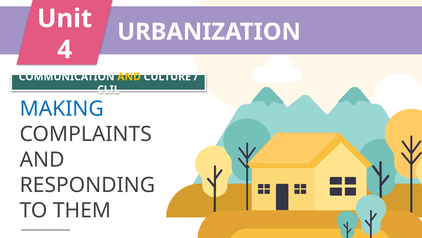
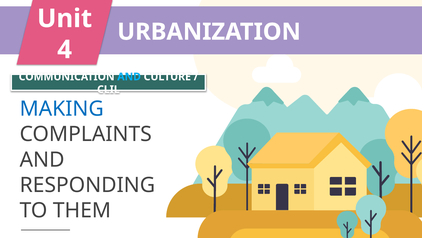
AND colour: yellow -> light blue (129, 77)
